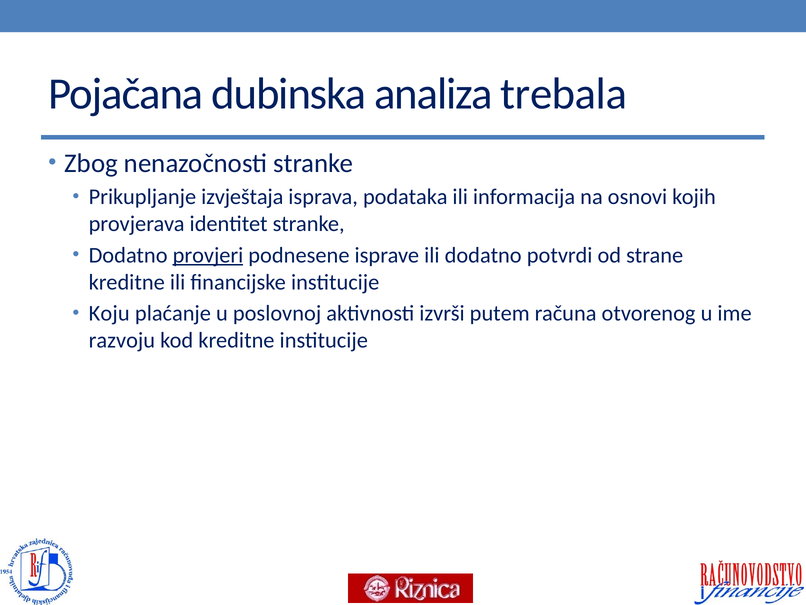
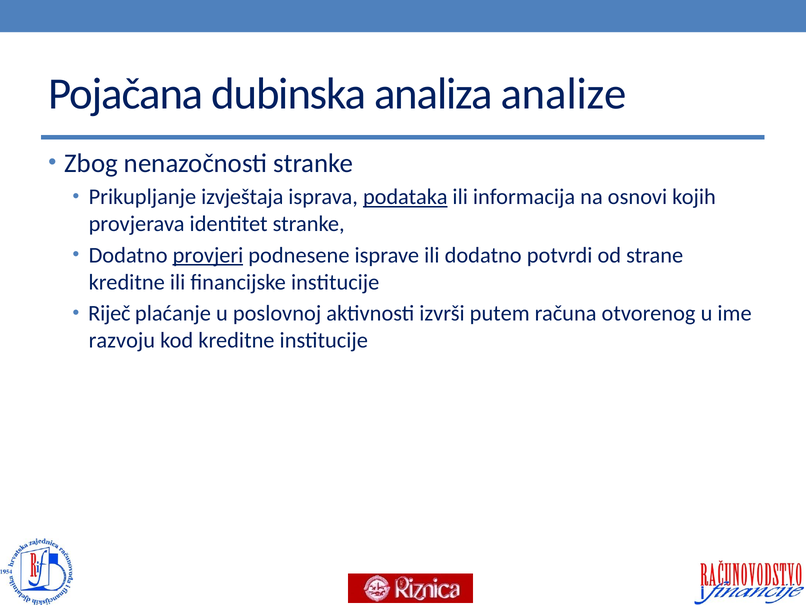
trebala: trebala -> analize (564, 94)
podataka underline: none -> present (405, 197)
Koju: Koju -> Riječ (109, 313)
